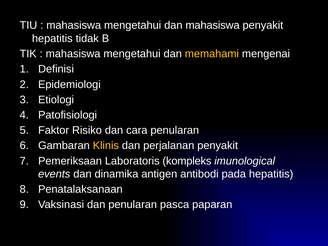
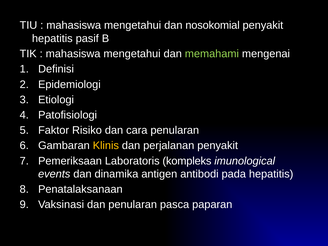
dan mahasiswa: mahasiswa -> nosokomial (213, 25)
tidak: tidak -> pasif (87, 38)
memahami colour: yellow -> light green (212, 54)
